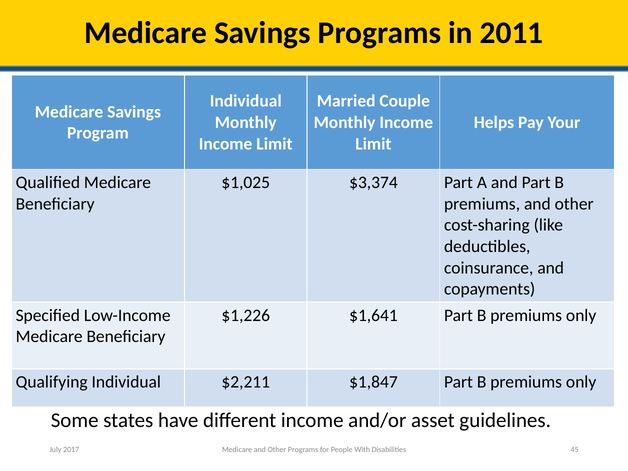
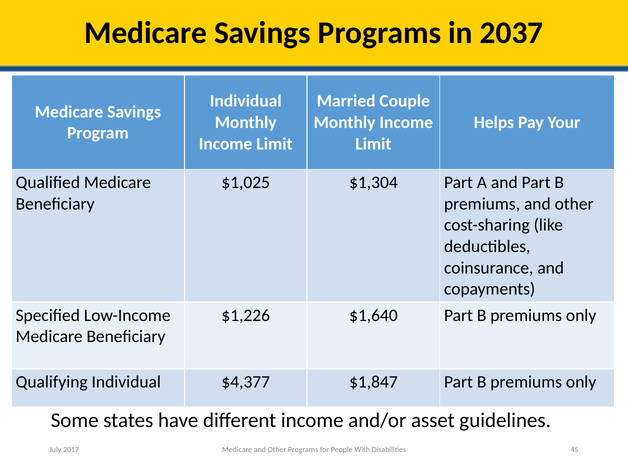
2011: 2011 -> 2037 (512, 33)
$3,374: $3,374 -> $1,304 (373, 182)
$1,641: $1,641 -> $1,640 (373, 315)
$2,211: $2,211 -> $4,377 (246, 382)
